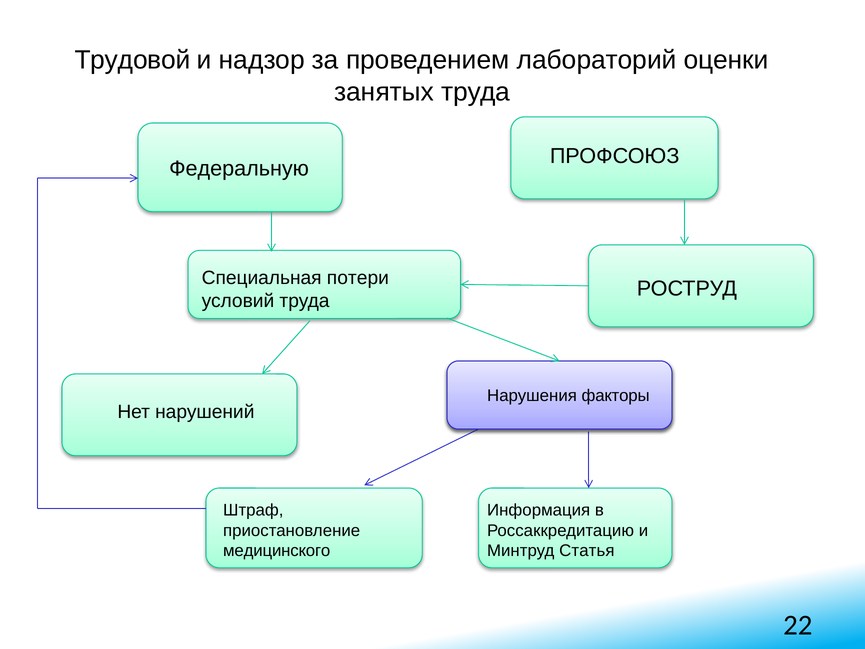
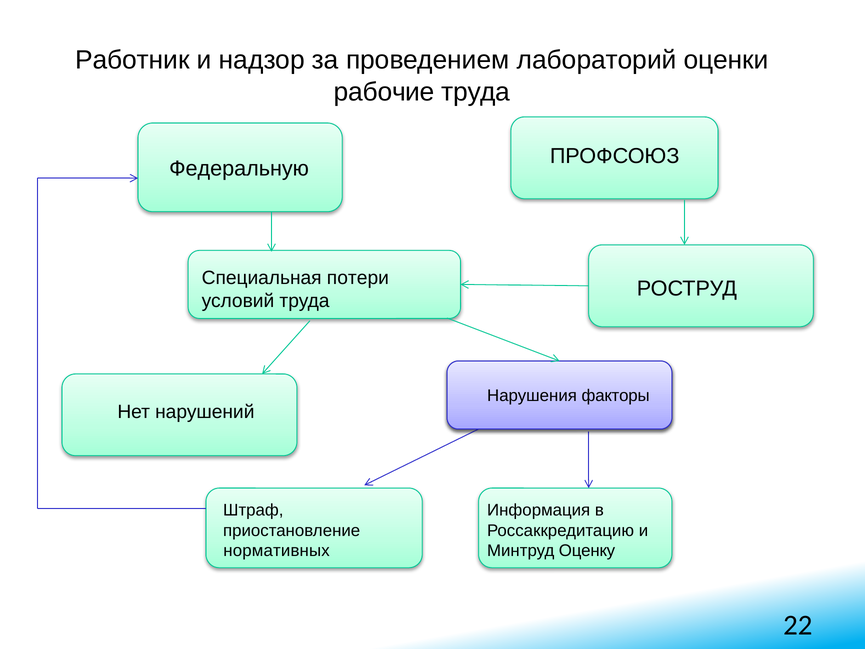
Трудовой: Трудовой -> Работник (132, 60)
занятых: занятых -> рабочие (384, 92)
медицинского: медицинского -> нормативных (277, 551)
Статья: Статья -> Оценку (587, 551)
